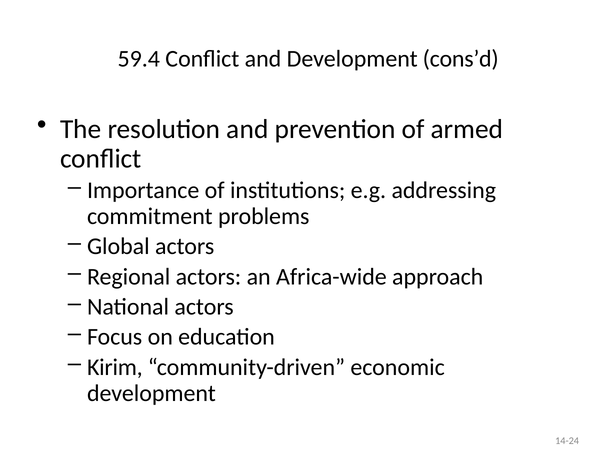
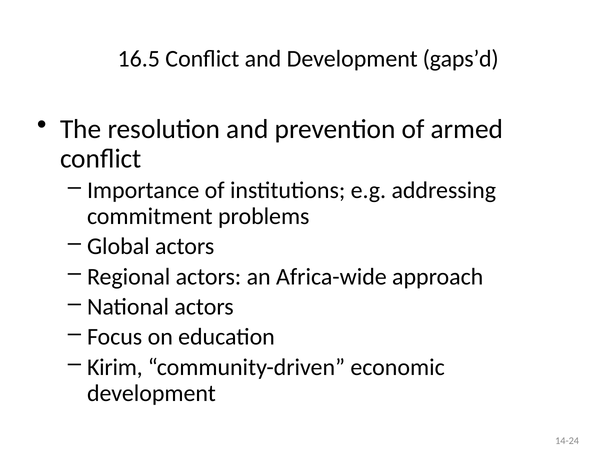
59.4: 59.4 -> 16.5 (139, 59)
cons’d: cons’d -> gaps’d (461, 59)
